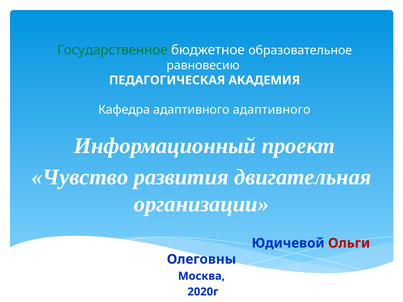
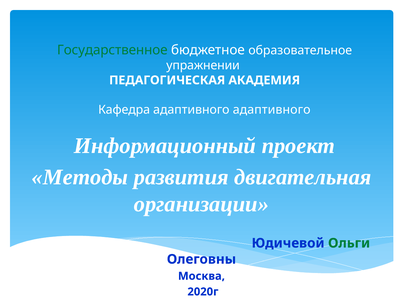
равновесию: равновесию -> упражнении (203, 66)
Чувство: Чувство -> Методы (80, 177)
Ольги colour: red -> green (349, 243)
